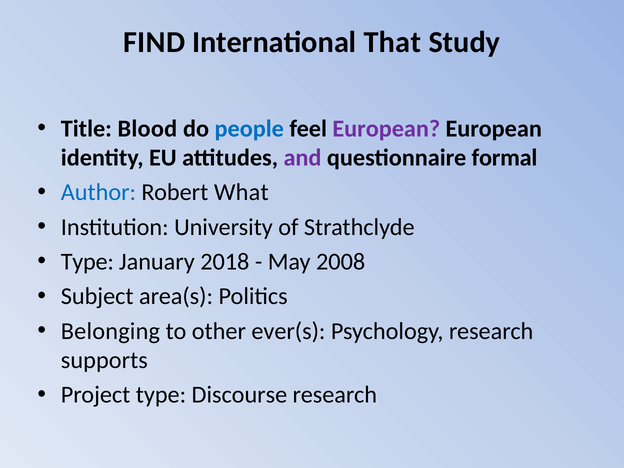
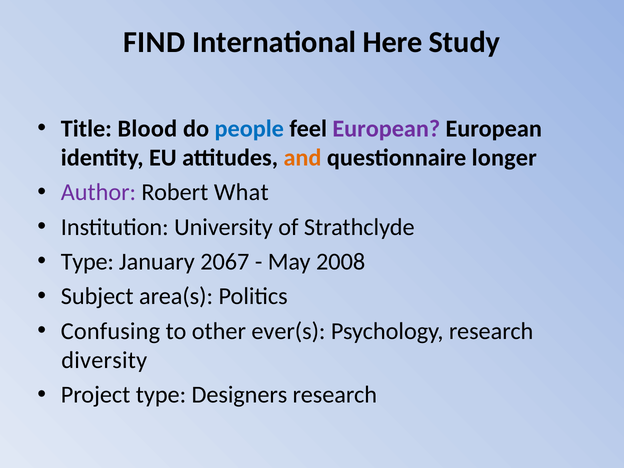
That: That -> Here (393, 42)
and colour: purple -> orange (303, 158)
formal: formal -> longer (504, 158)
Author colour: blue -> purple (98, 192)
2018: 2018 -> 2067 (225, 262)
Belonging: Belonging -> Confusing (110, 331)
supports: supports -> diversity (104, 360)
Discourse: Discourse -> Designers (239, 395)
